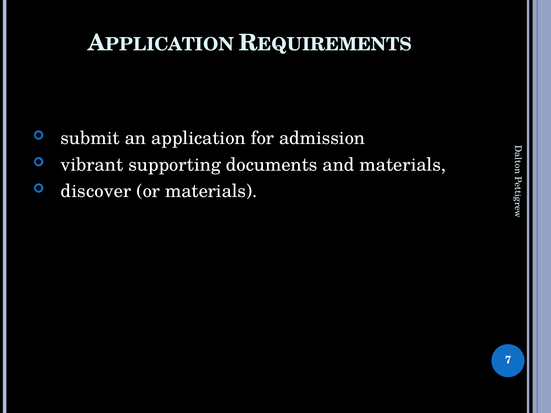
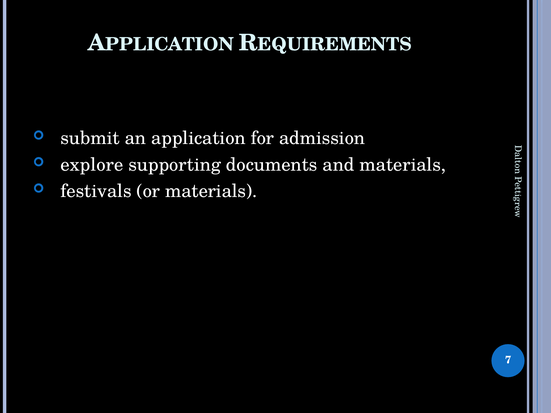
vibrant: vibrant -> explore (92, 165)
discover: discover -> festivals (96, 191)
